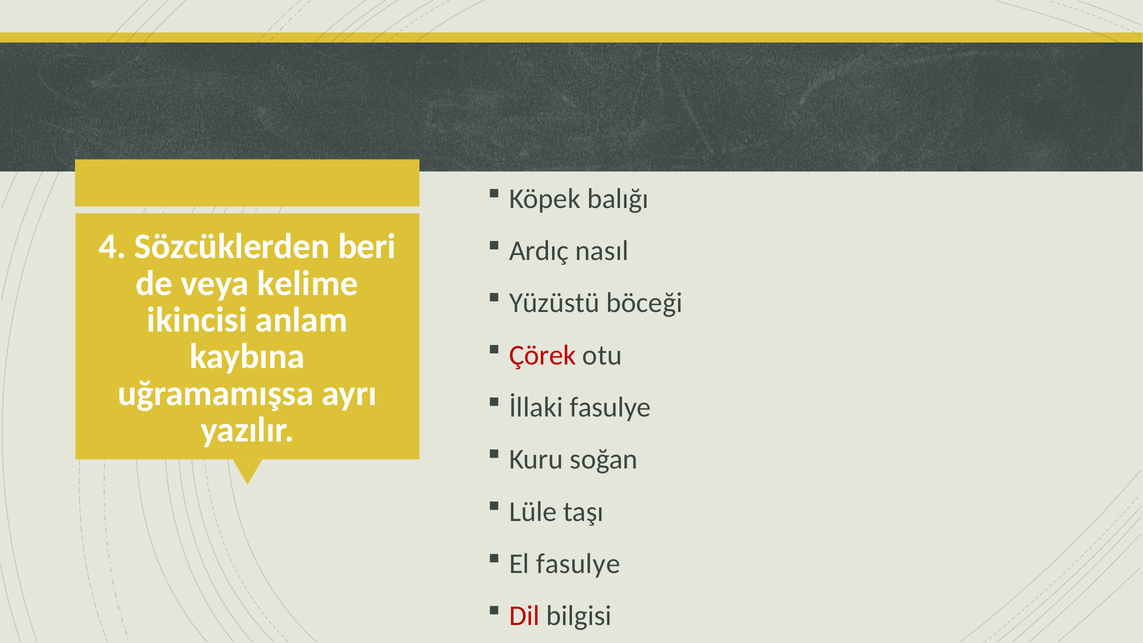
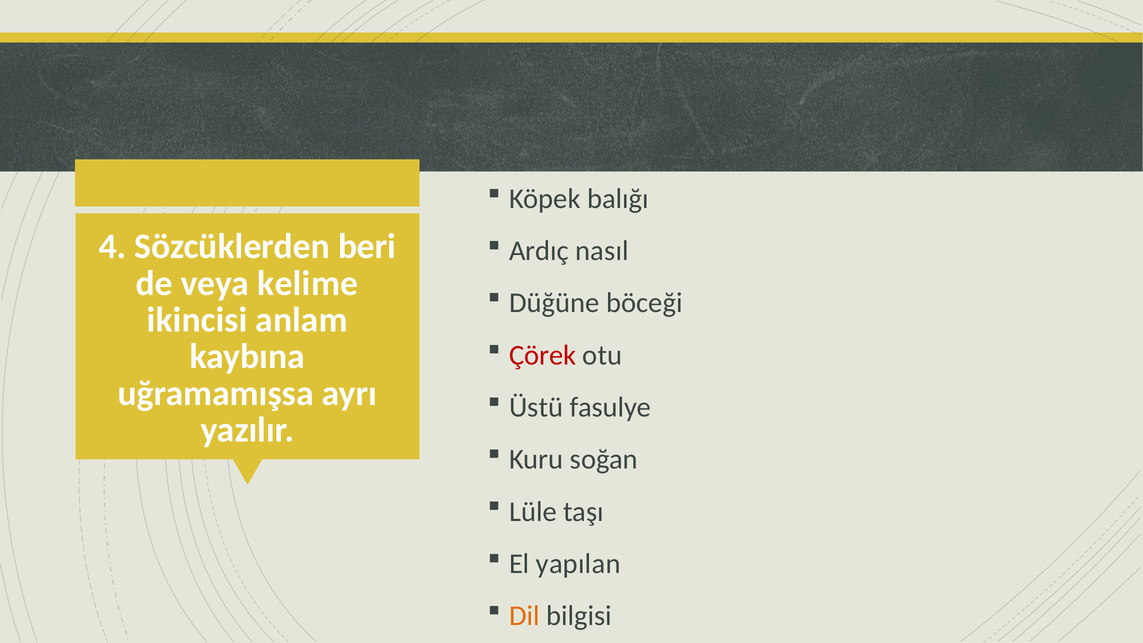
Yüzüstü: Yüzüstü -> Düğüne (554, 303)
İllaki: İllaki -> Üstü (536, 407)
El fasulye: fasulye -> yapılan (578, 564)
Dil colour: red -> orange (524, 616)
